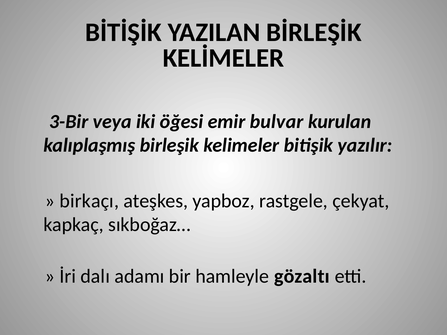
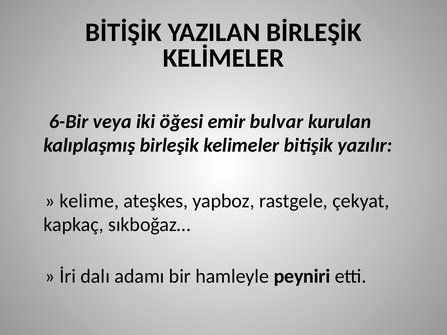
3-Bir: 3-Bir -> 6-Bir (69, 122)
birkaçı: birkaçı -> kelime (89, 201)
gözaltı: gözaltı -> peyniri (302, 277)
